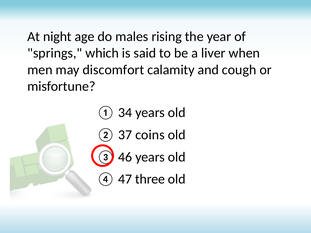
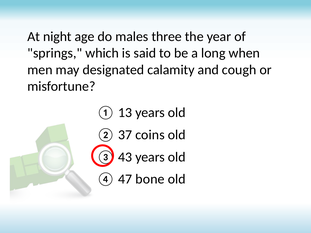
rising: rising -> three (167, 37)
liver: liver -> long (213, 53)
discomfort: discomfort -> designated (113, 70)
34: 34 -> 13 (125, 113)
46: 46 -> 43 (125, 157)
three: three -> bone (150, 179)
